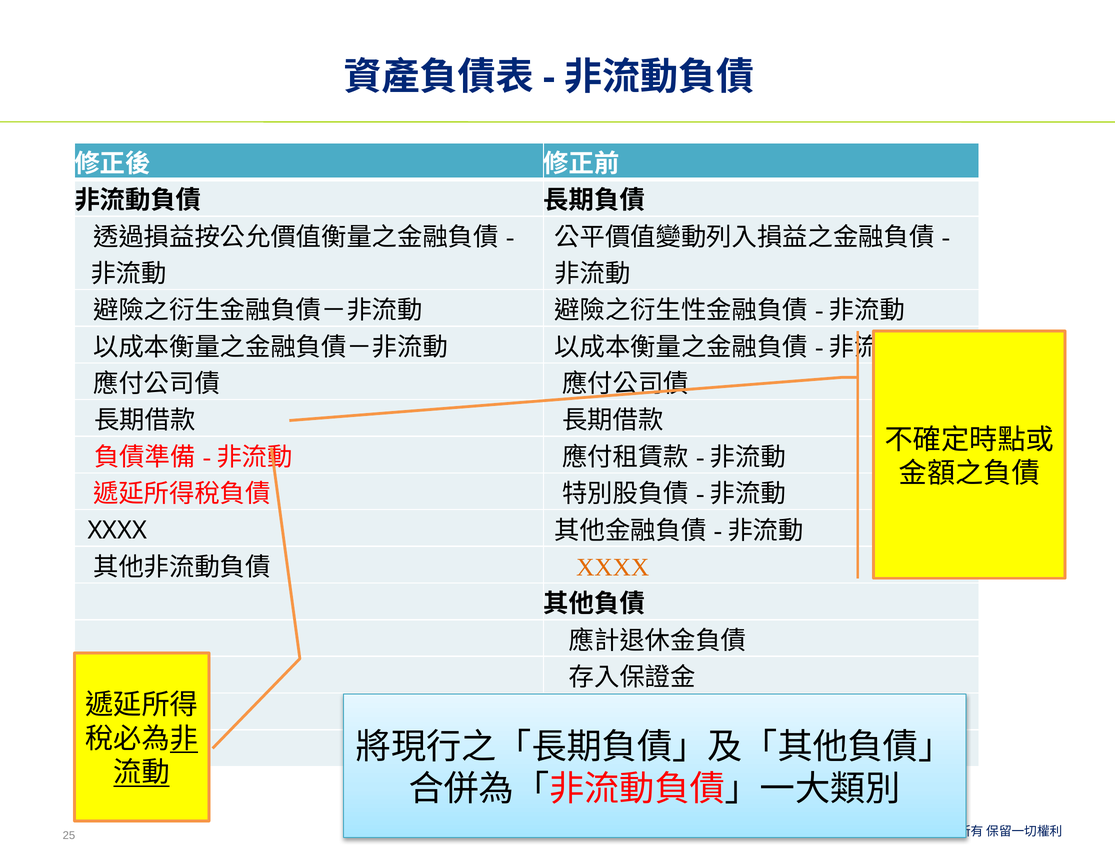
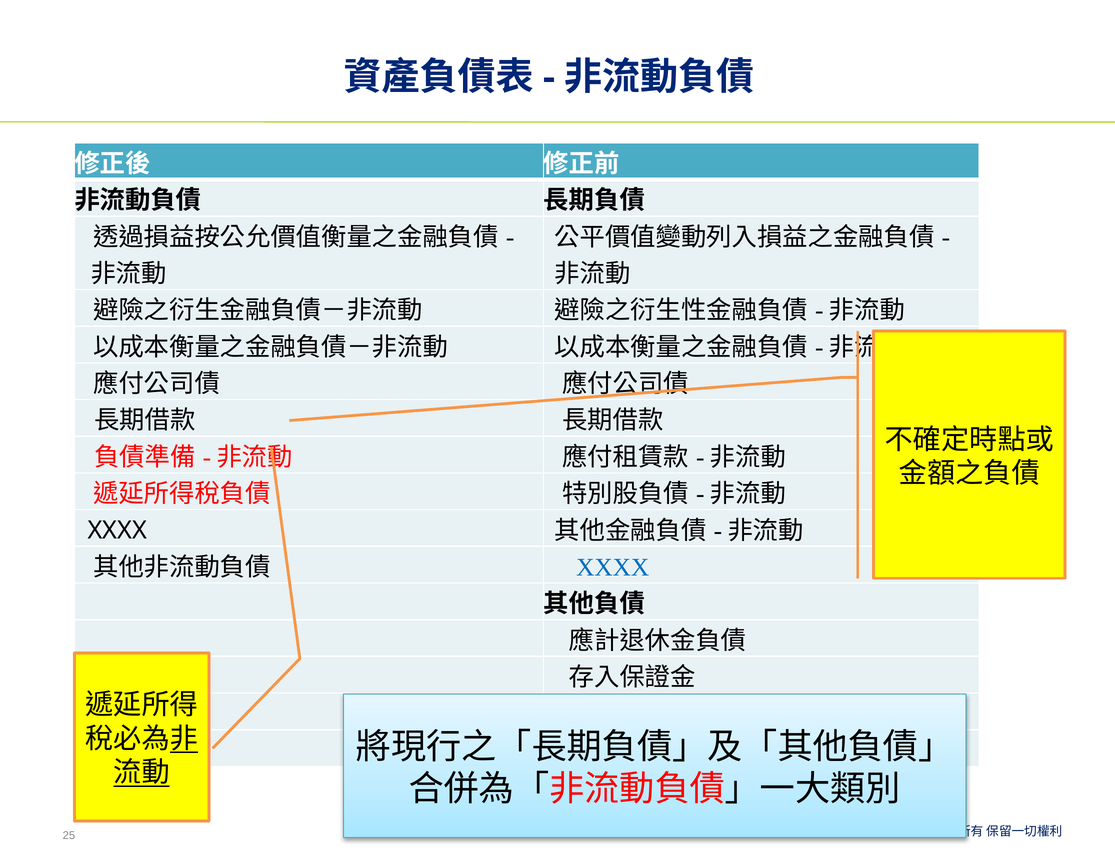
XXXX colour: orange -> blue (613, 568)
